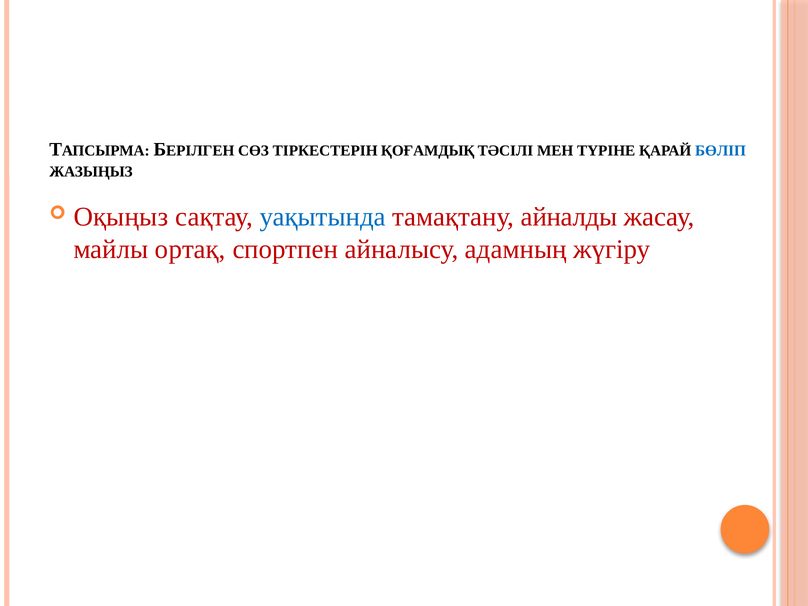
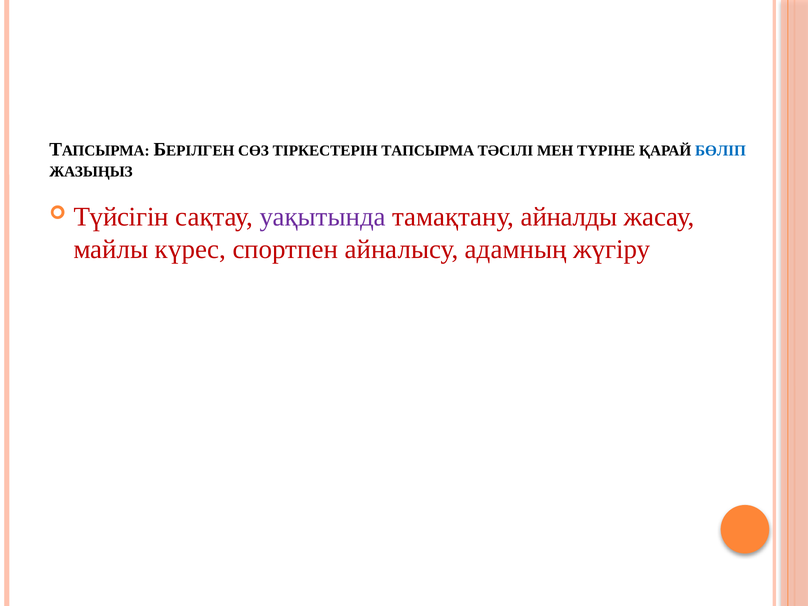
ҚОҒАМДЫҚ: ҚОҒАМДЫҚ -> ТАПСЫРМА (428, 151)
Оқыңыз: Оқыңыз -> Түйсігін (121, 217)
уақытында colour: blue -> purple (323, 217)
ортақ: ортақ -> күрес (190, 249)
